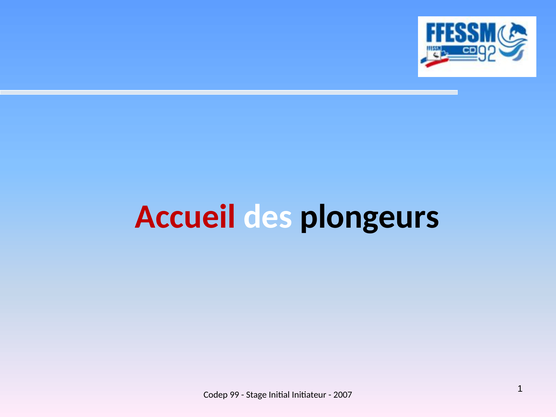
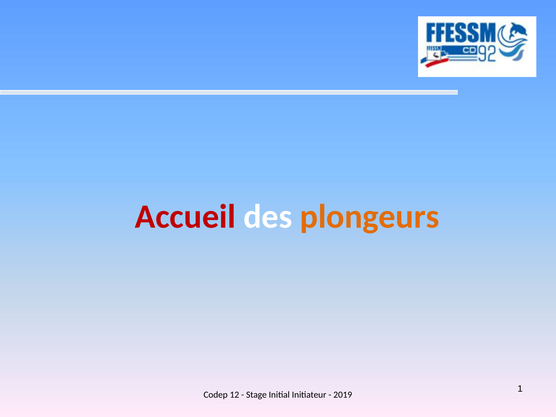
plongeurs colour: black -> orange (370, 217)
99: 99 -> 12 (234, 395)
2007: 2007 -> 2019 (343, 395)
